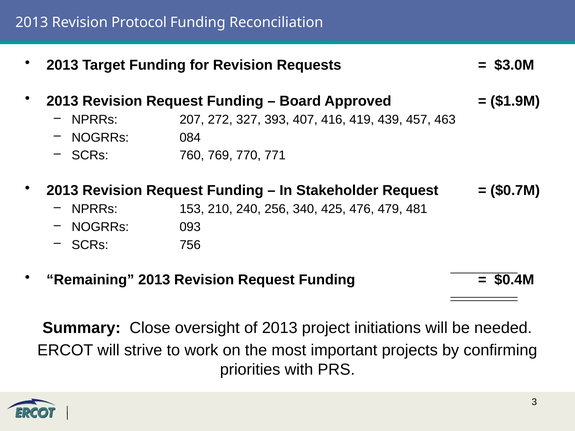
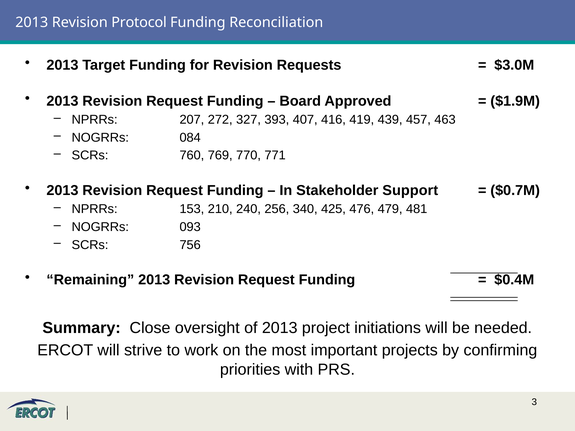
Stakeholder Request: Request -> Support (410, 190)
